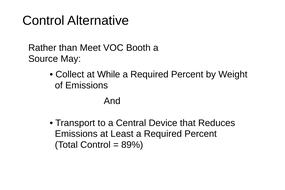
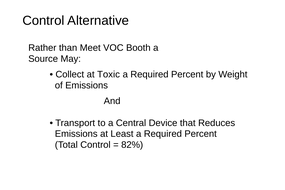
While: While -> Toxic (109, 74)
89%: 89% -> 82% (132, 145)
